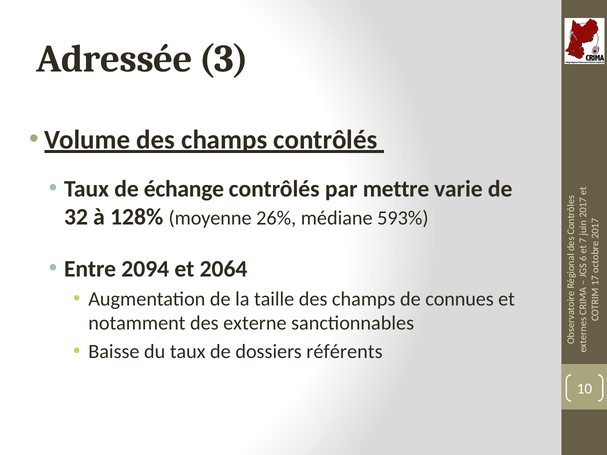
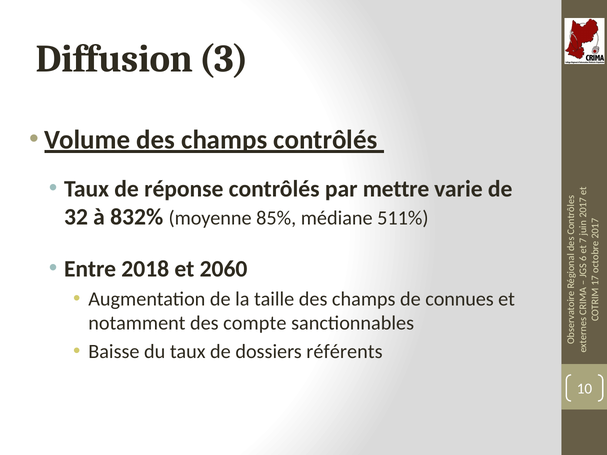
Adressée: Adressée -> Diffusion (115, 59)
échange: échange -> réponse (184, 189)
128%: 128% -> 832% (137, 217)
26%: 26% -> 85% (276, 218)
593%: 593% -> 511% (403, 218)
2094: 2094 -> 2018 (145, 269)
2064: 2064 -> 2060 (224, 269)
externe: externe -> compte (255, 323)
